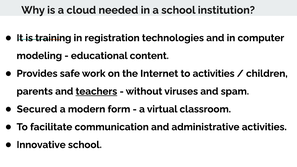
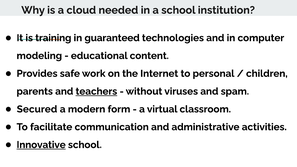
registration: registration -> guaranteed (112, 38)
to activities: activities -> personal (214, 74)
Innovative underline: none -> present (41, 145)
